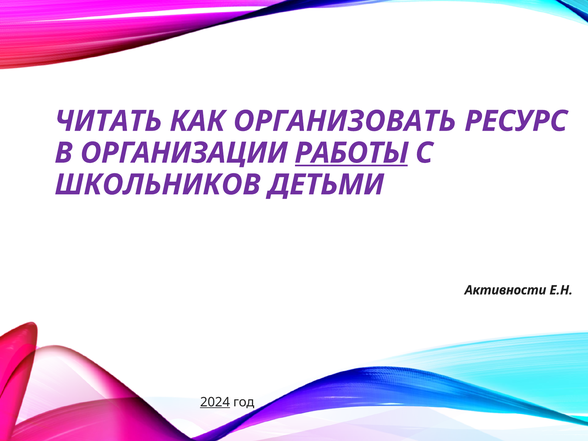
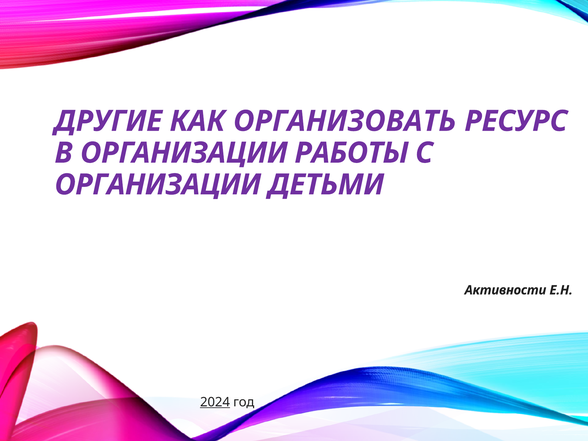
ЧИТАТЬ: ЧИТАТЬ -> ДРУГИЕ (108, 121)
РАБОТЫ underline: present -> none (351, 153)
ШКОЛЬНИКОВ: ШКОЛЬНИКОВ -> ОРГАНИЗАЦИИ (158, 185)
